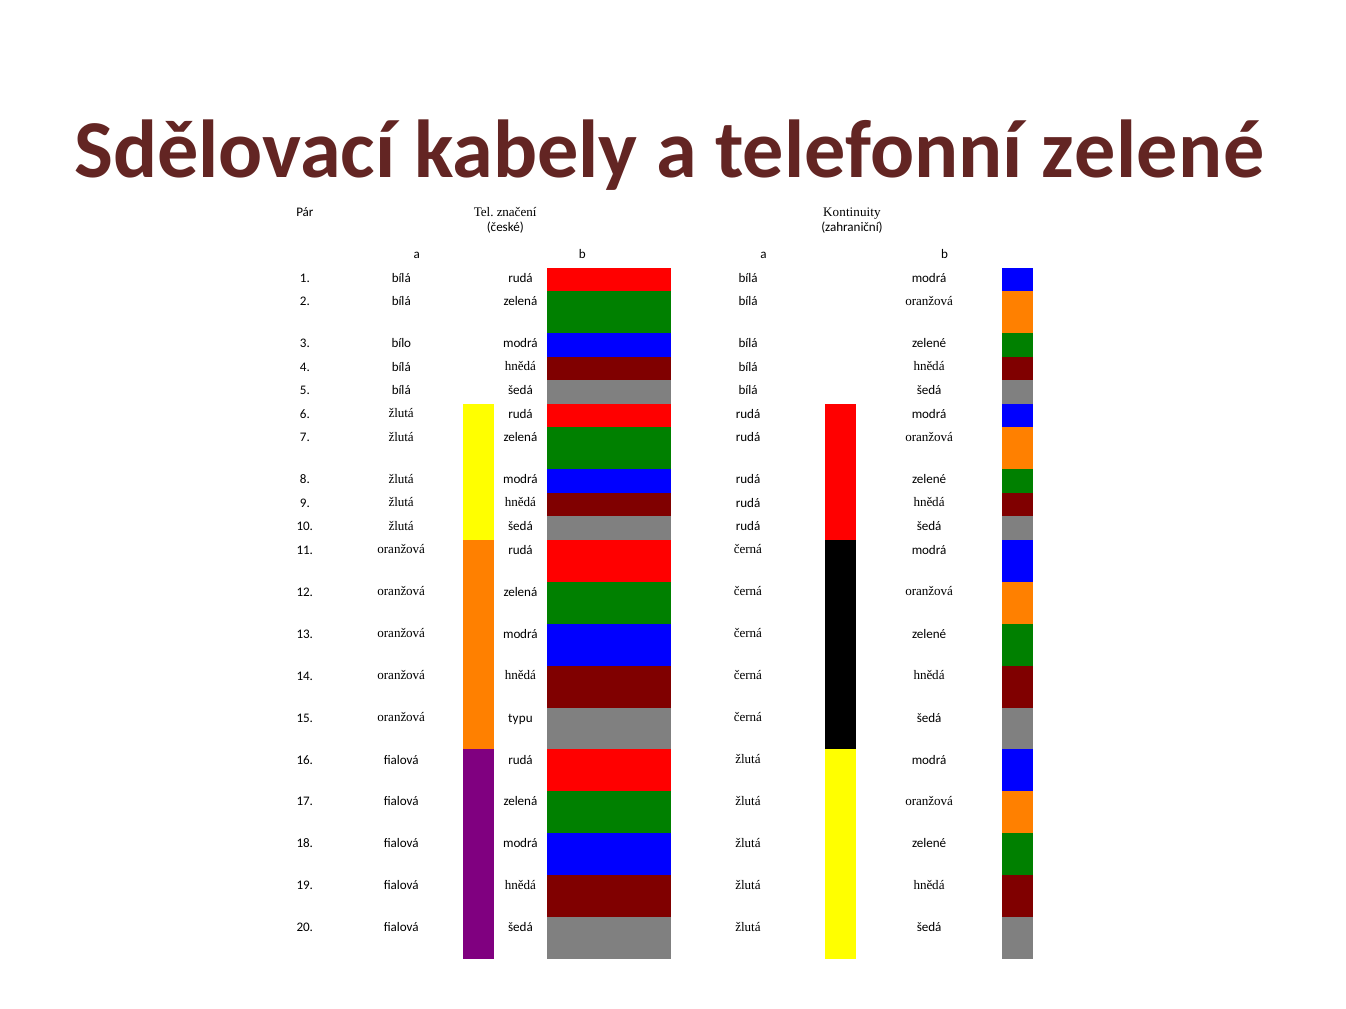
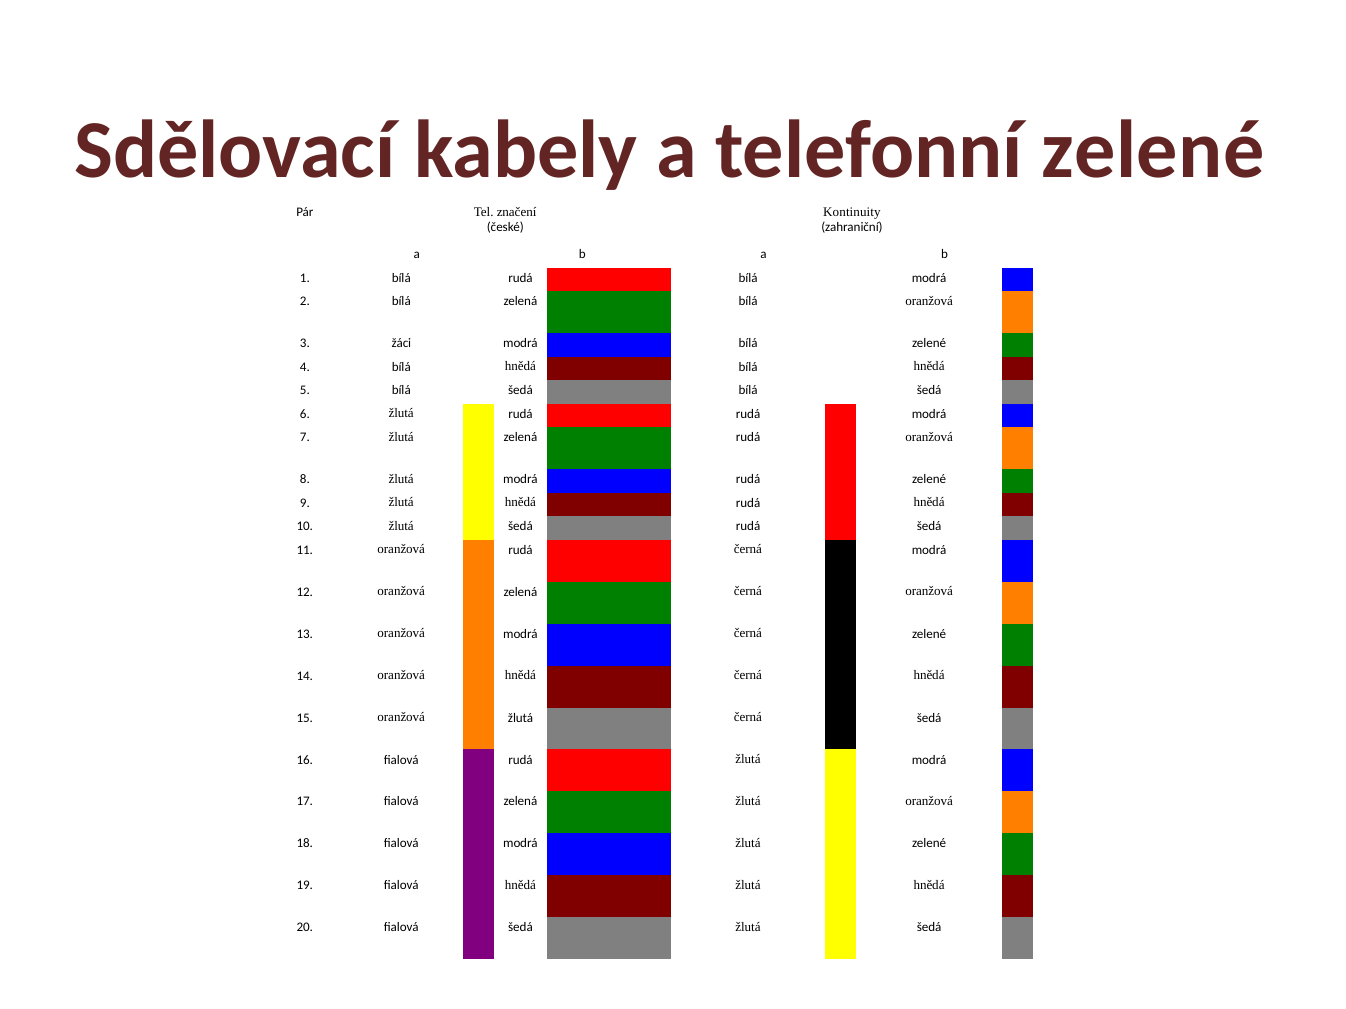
bílo: bílo -> žáci (401, 344)
oranžová typu: typu -> žlutá (521, 718)
